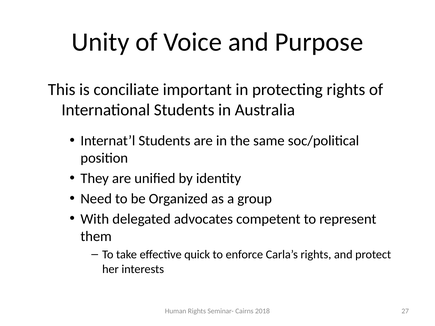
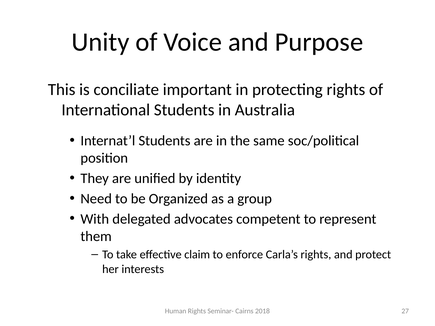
quick: quick -> claim (197, 255)
